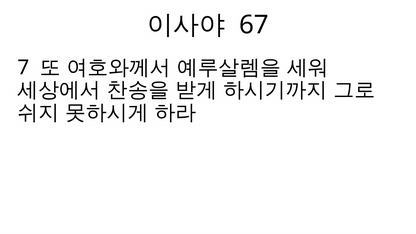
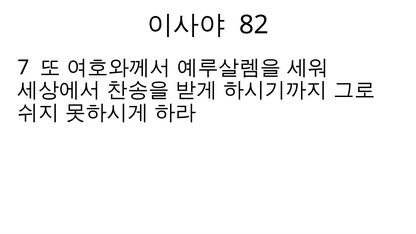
67: 67 -> 82 (254, 25)
